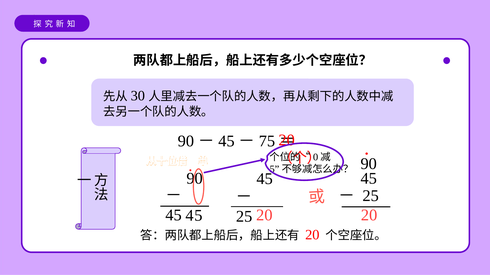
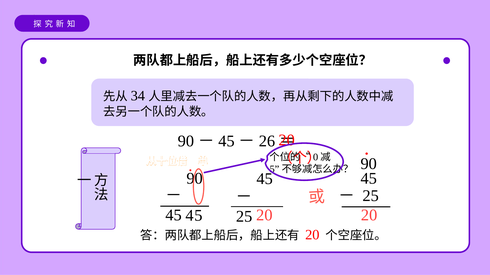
30: 30 -> 34 (138, 96)
75: 75 -> 26 (267, 141)
